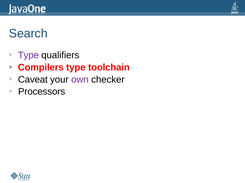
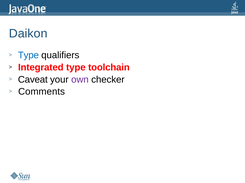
Search: Search -> Daikon (28, 34)
Type colour: purple -> blue (28, 55)
Compilers: Compilers -> Integrated (41, 68)
Processors: Processors -> Comments (42, 92)
